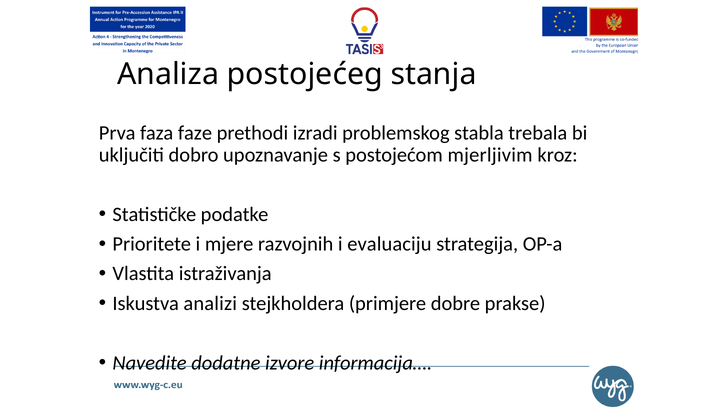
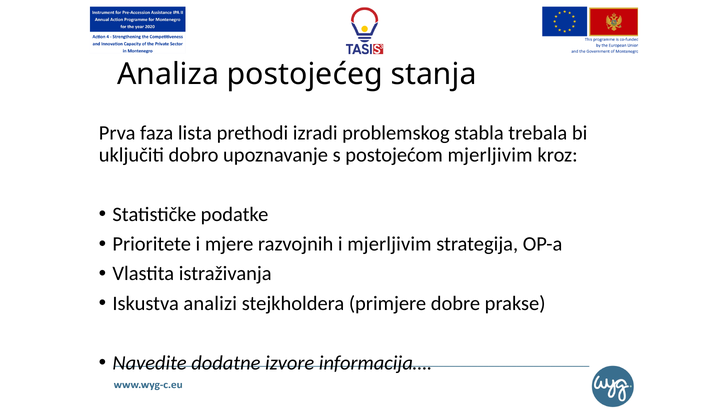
faze: faze -> lista (195, 133)
i evaluaciju: evaluaciju -> mjerljivim (389, 244)
